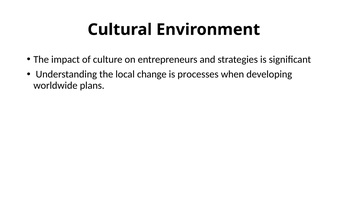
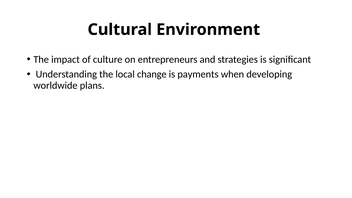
processes: processes -> payments (198, 74)
